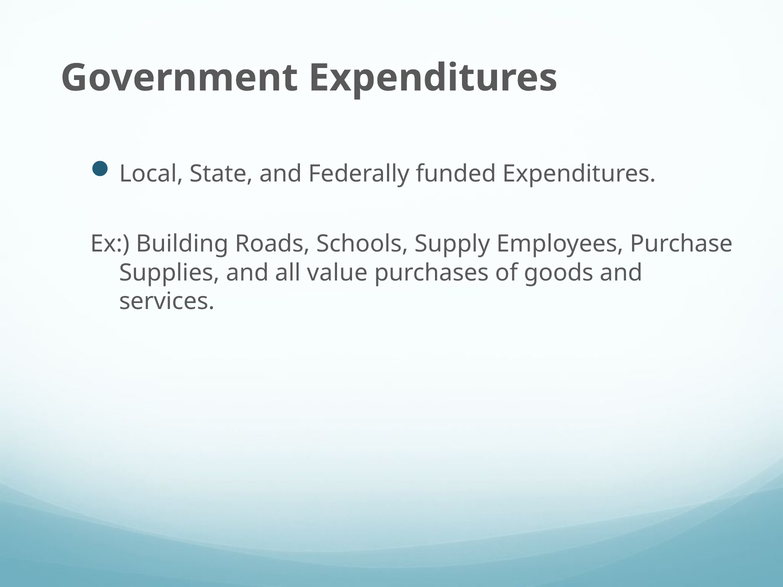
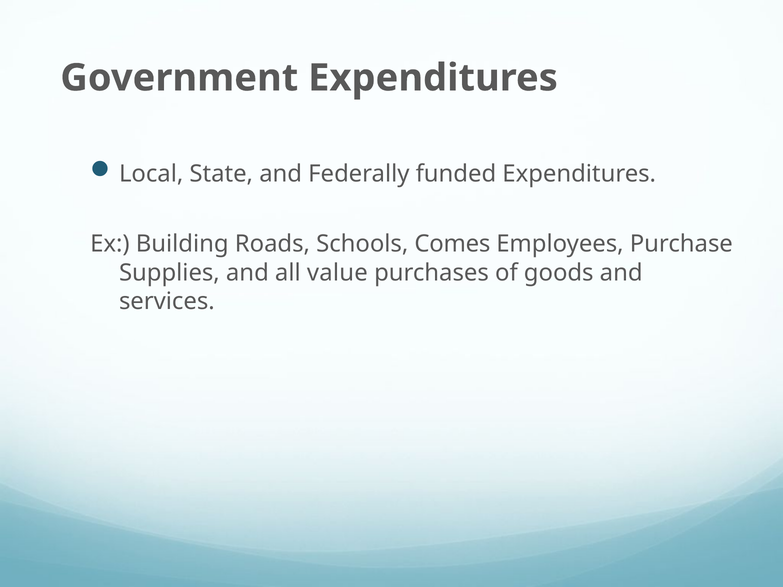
Supply: Supply -> Comes (452, 244)
